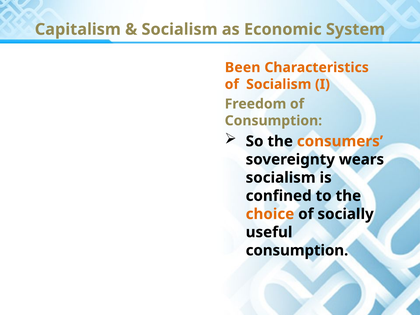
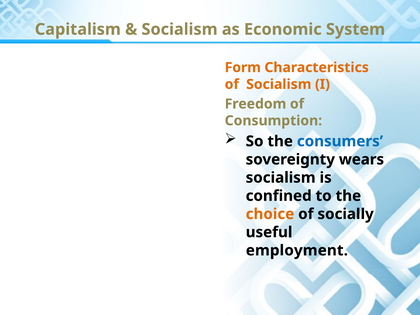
Been: Been -> Form (243, 67)
consumers colour: orange -> blue (340, 141)
consumption: consumption -> employment (297, 250)
